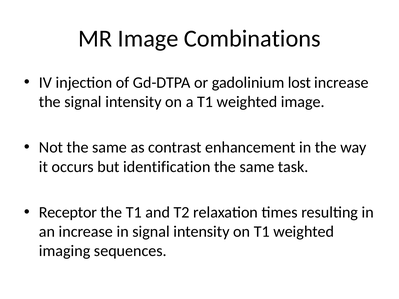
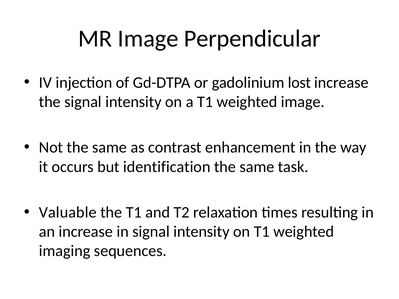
Combinations: Combinations -> Perpendicular (252, 39)
Receptor: Receptor -> Valuable (68, 213)
